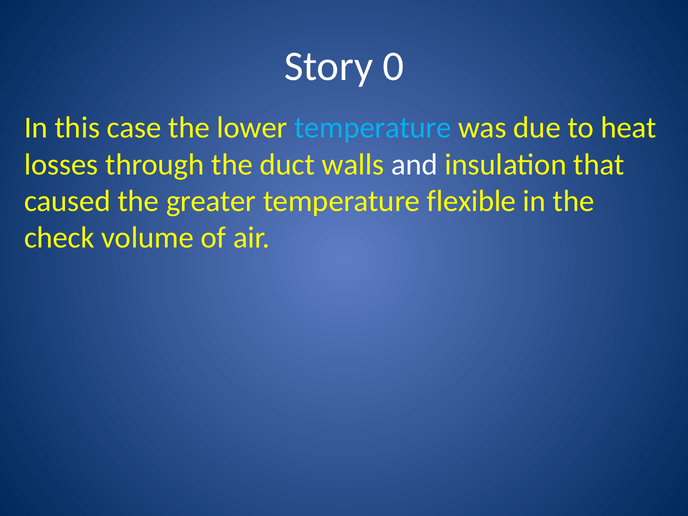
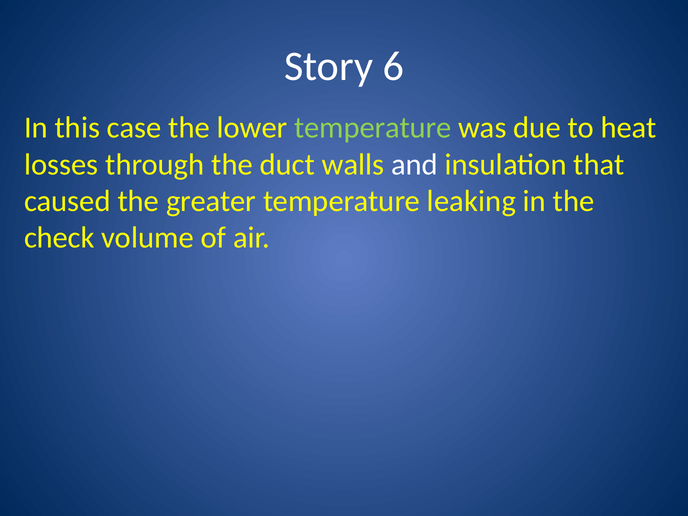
0: 0 -> 6 (393, 67)
temperature colour: light blue -> light green (373, 128)
flexible: flexible -> leaking (471, 201)
